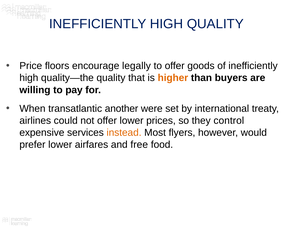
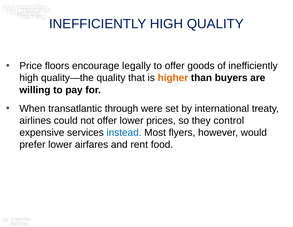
another: another -> through (122, 108)
instead colour: orange -> blue (124, 132)
free: free -> rent (139, 144)
